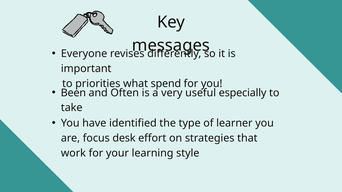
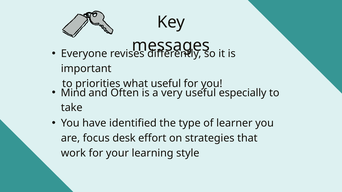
what spend: spend -> useful (166, 84)
Been: Been -> Mind (73, 93)
